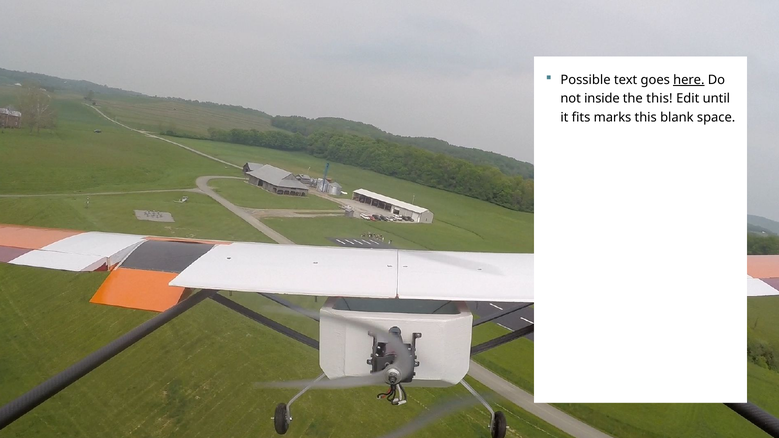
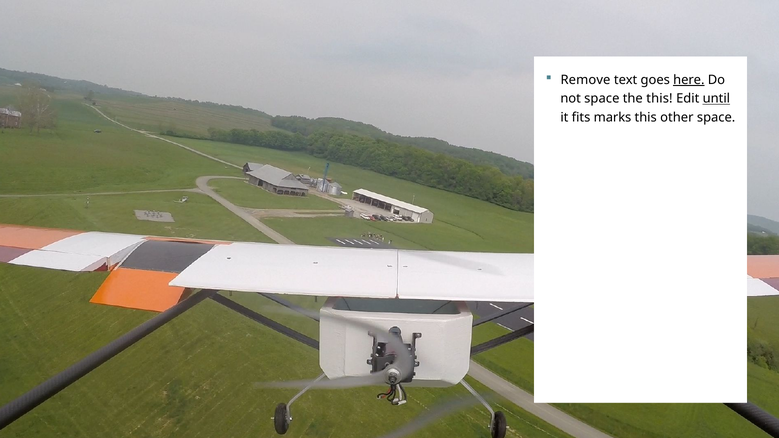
Possible: Possible -> Remove (585, 80)
not inside: inside -> space (602, 99)
until underline: none -> present (716, 99)
blank: blank -> other (677, 117)
